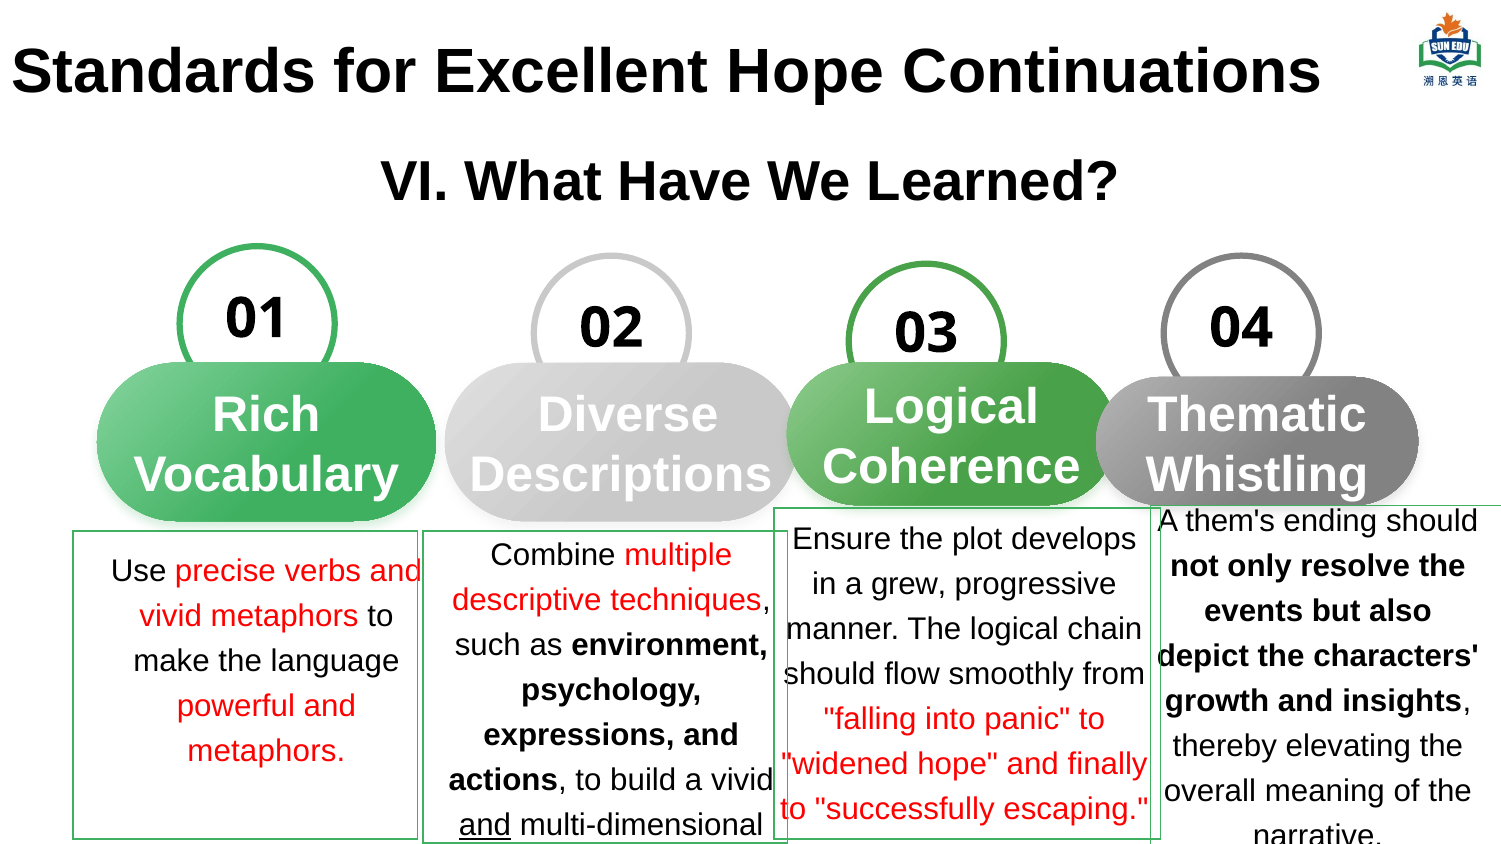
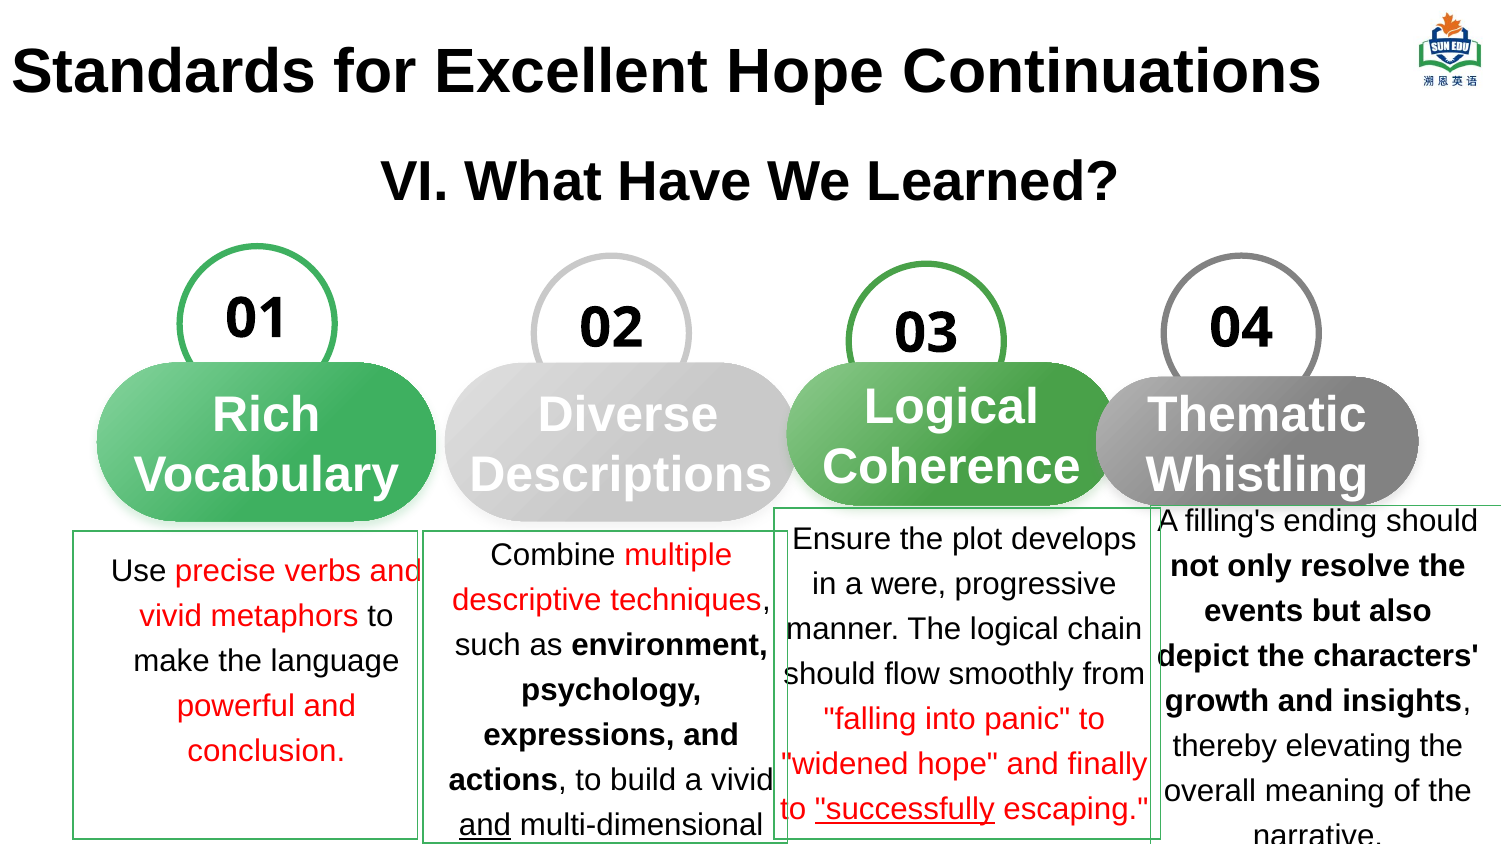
them's: them's -> filling's (1230, 522)
grew: grew -> were (909, 585)
metaphors: metaphors -> conclusion (266, 751)
successfully underline: none -> present (905, 810)
